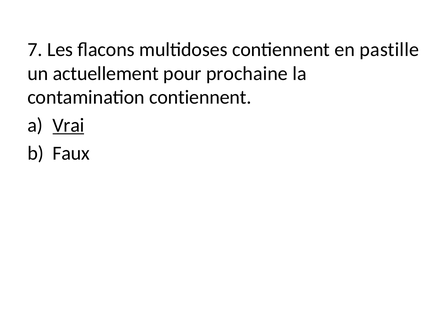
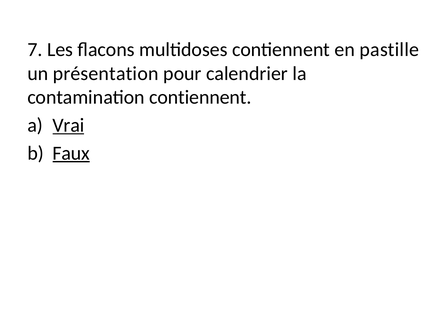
actuellement: actuellement -> présentation (106, 73)
prochaine: prochaine -> calendrier (247, 73)
Faux underline: none -> present (71, 153)
